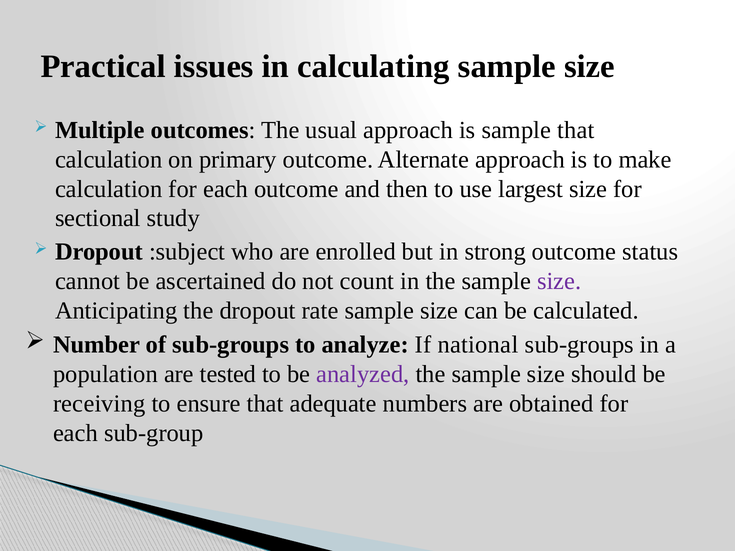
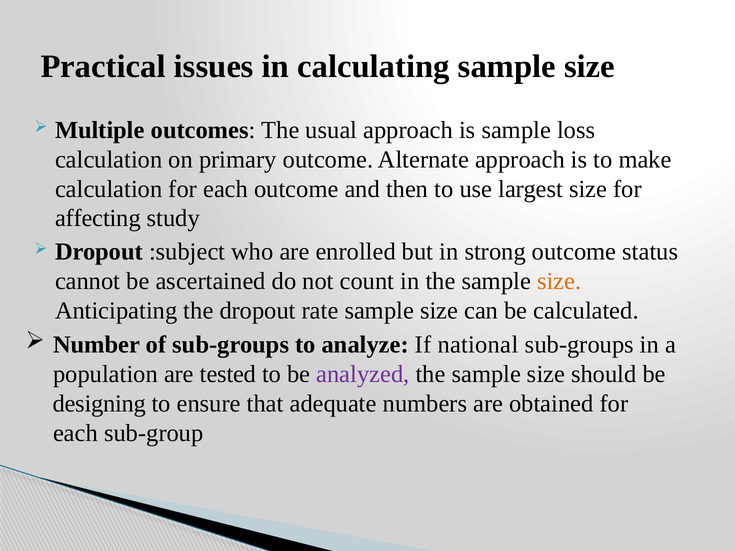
sample that: that -> loss (576, 130)
sectional: sectional -> affecting (98, 218)
size colour: purple -> orange (559, 281)
receiving: receiving -> designing (100, 404)
